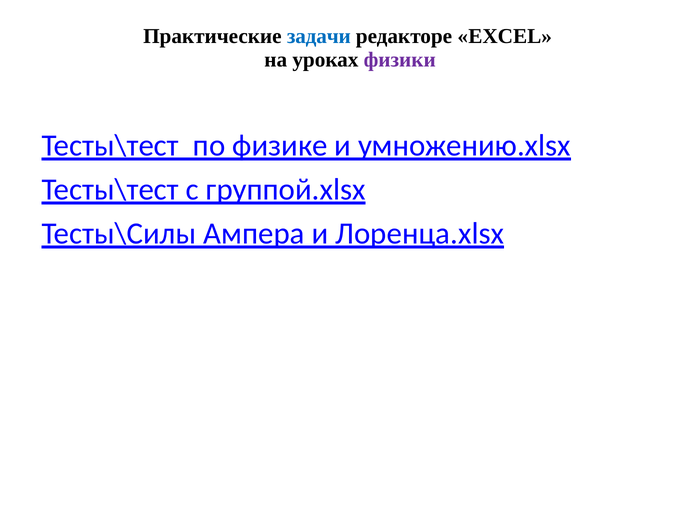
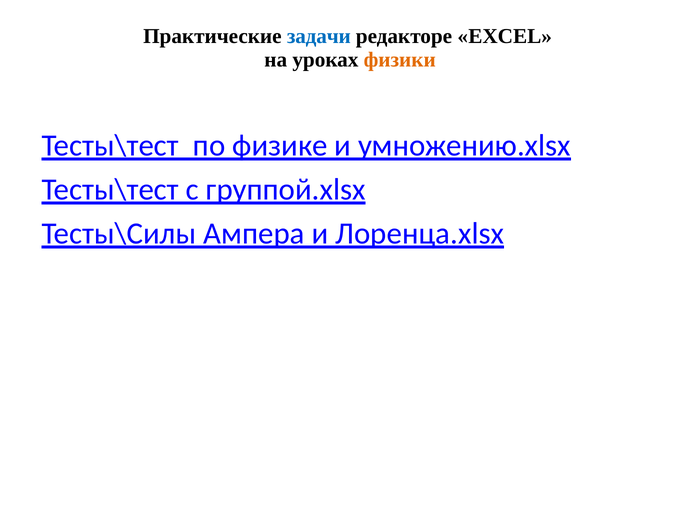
физики colour: purple -> orange (400, 60)
